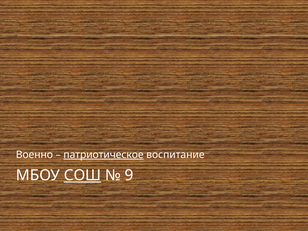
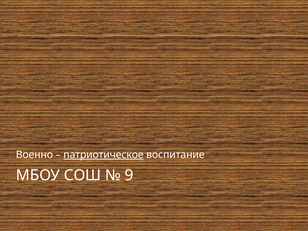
СОШ underline: present -> none (82, 175)
